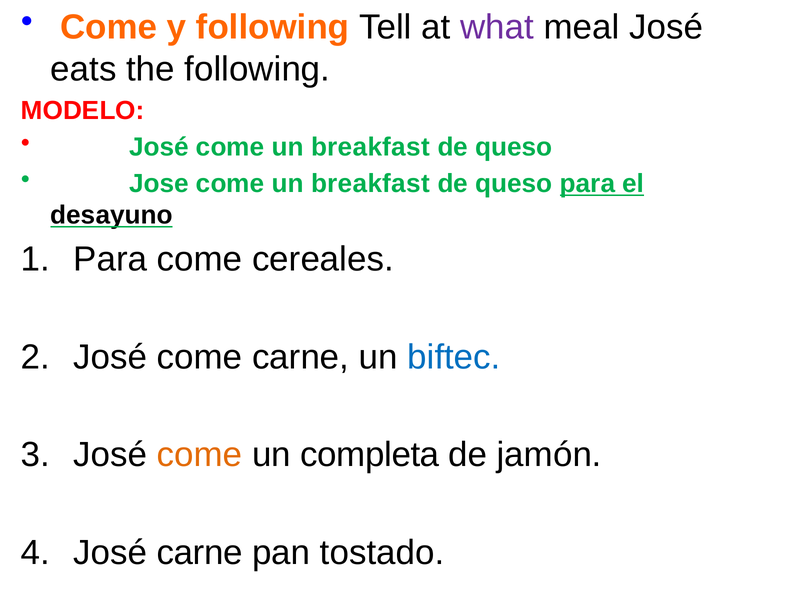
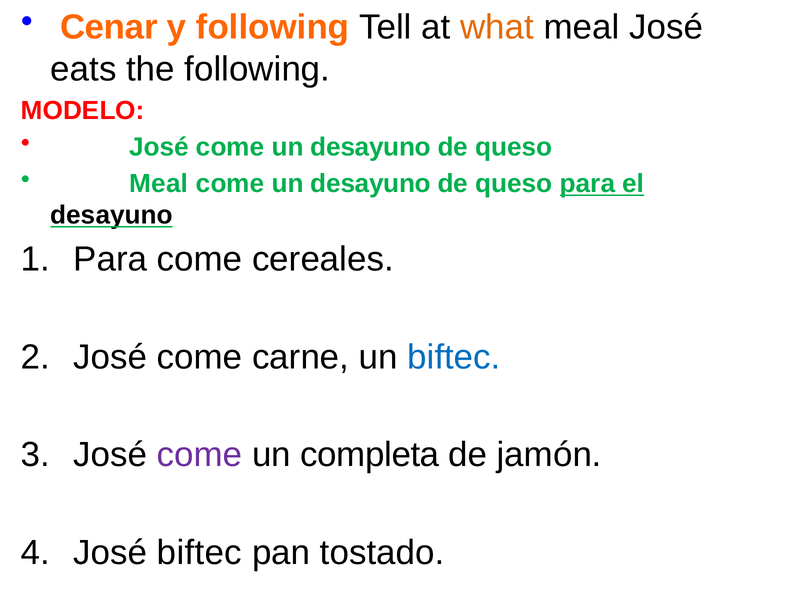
Come: Come -> Cenar (109, 27)
what colour: purple -> orange (497, 27)
José come un breakfast: breakfast -> desayuno (371, 147)
Jose: Jose -> Meal (159, 184)
breakfast: breakfast -> desayuno (371, 184)
come colour: orange -> purple (200, 455)
José carne: carne -> biftec (199, 553)
